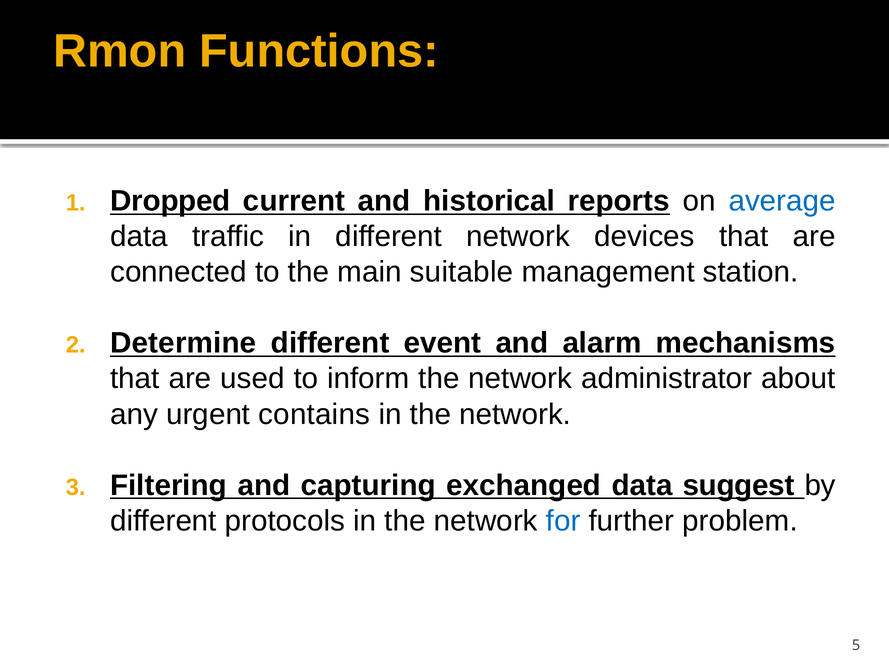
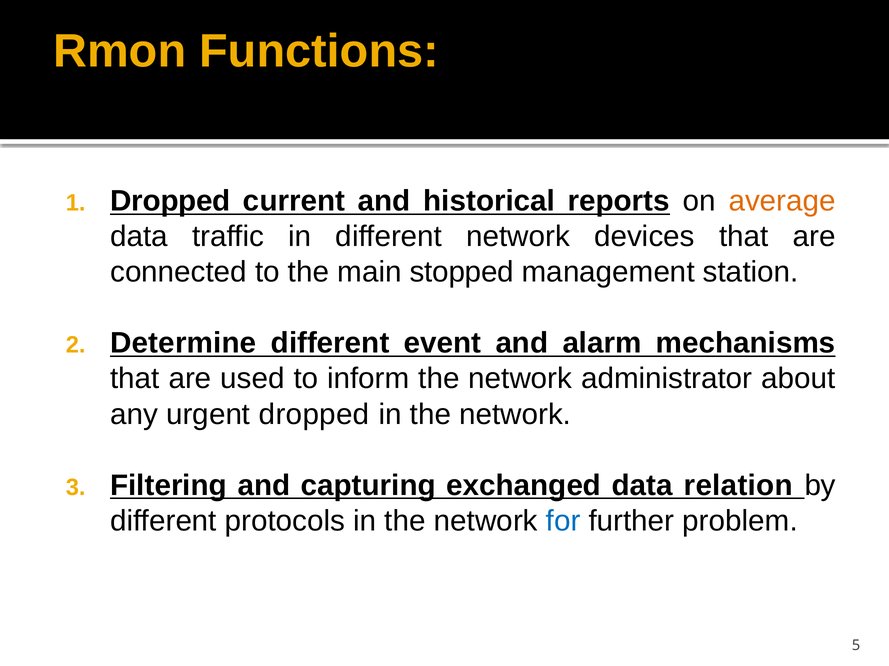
average colour: blue -> orange (782, 201)
suitable: suitable -> stopped (462, 272)
urgent contains: contains -> dropped (314, 415)
suggest: suggest -> relation (738, 486)
